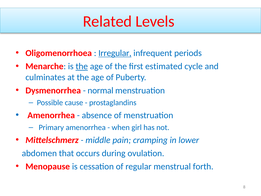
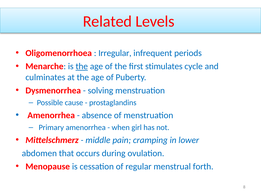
Irregular underline: present -> none (115, 53)
estimated: estimated -> stimulates (164, 66)
normal: normal -> solving (100, 90)
